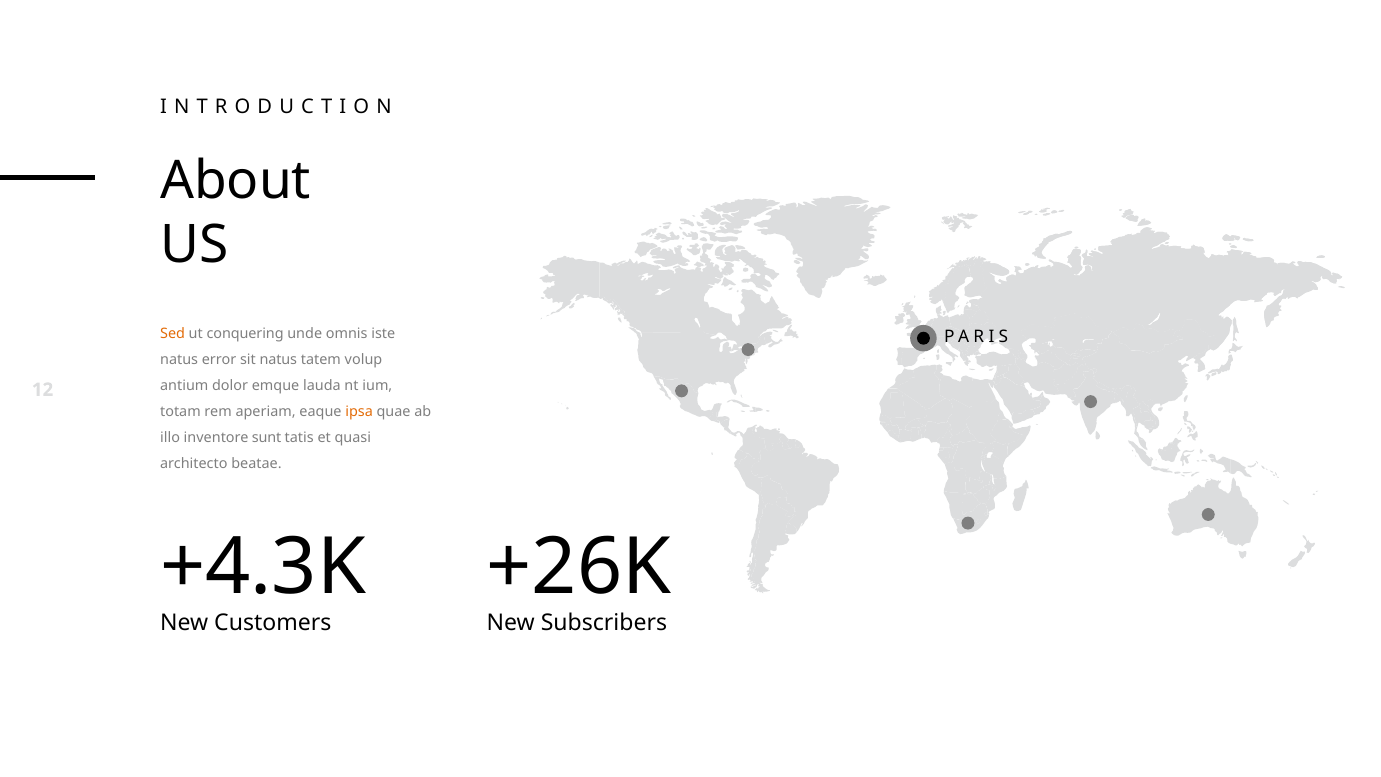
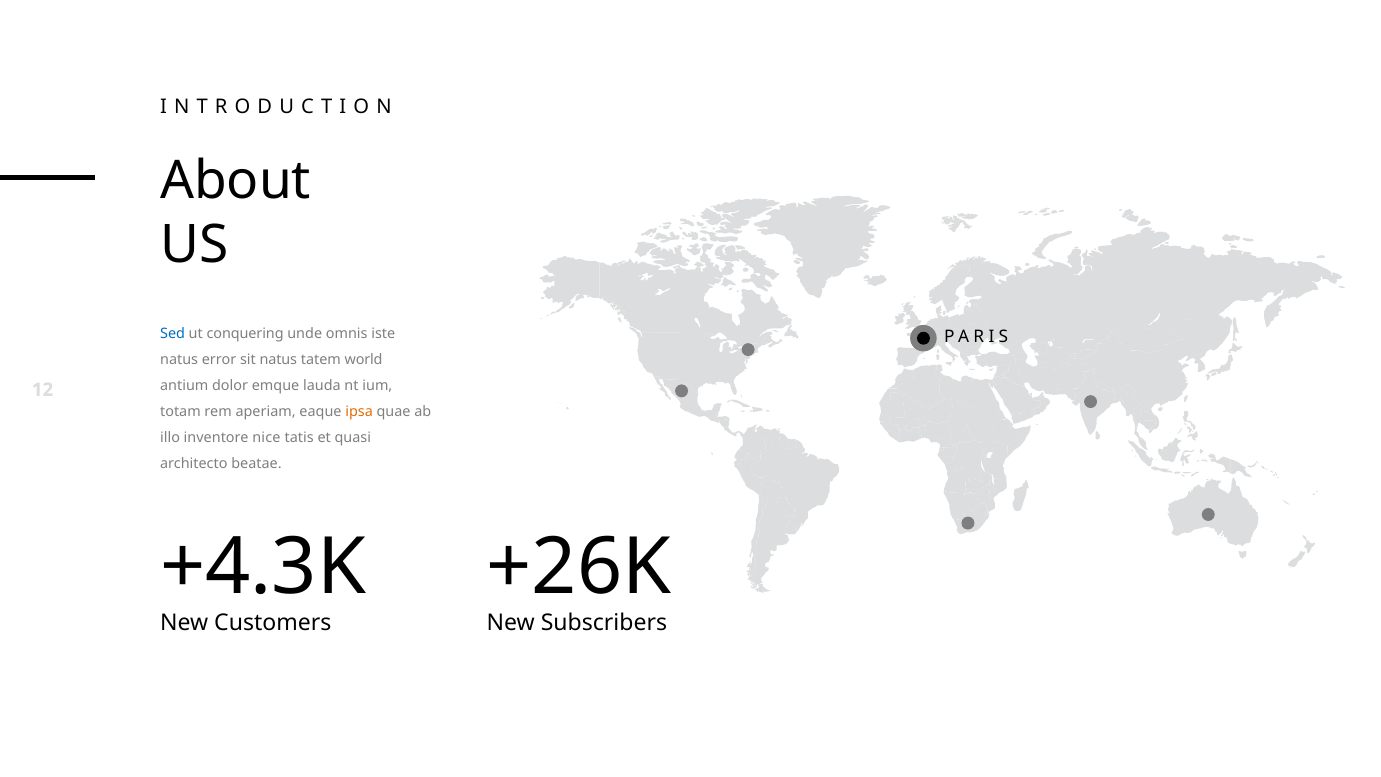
Sed colour: orange -> blue (173, 334)
volup: volup -> world (364, 360)
sunt: sunt -> nice (266, 438)
